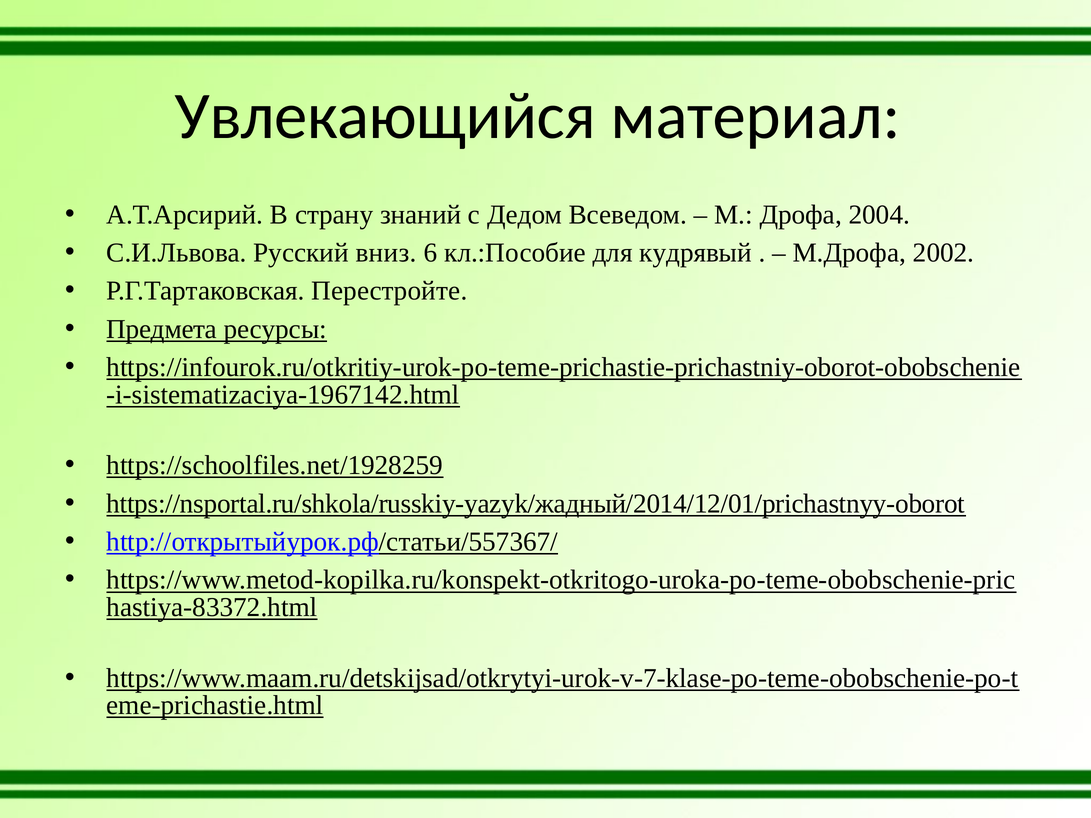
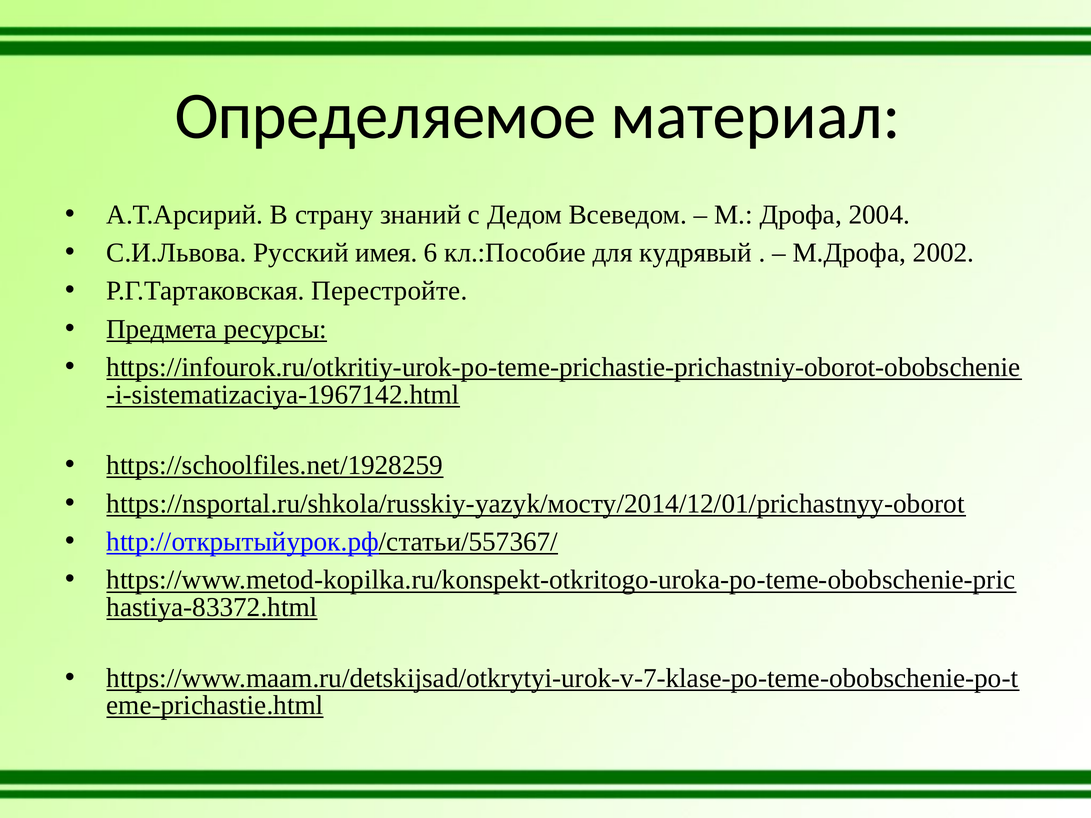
Увлекающийся: Увлекающийся -> Определяемое (386, 116)
вниз: вниз -> имея (386, 253)
https://nsportal.ru/shkola/russkiy-yazyk/жадный/2014/12/01/prichastnyy-oborot: https://nsportal.ru/shkola/russkiy-yazyk/жадный/2014/12/01/prichastnyy-oborot -> https://nsportal.ru/shkola/russkiy-yazyk/мосту/2014/12/01/prichastnyy-oborot (536, 504)
